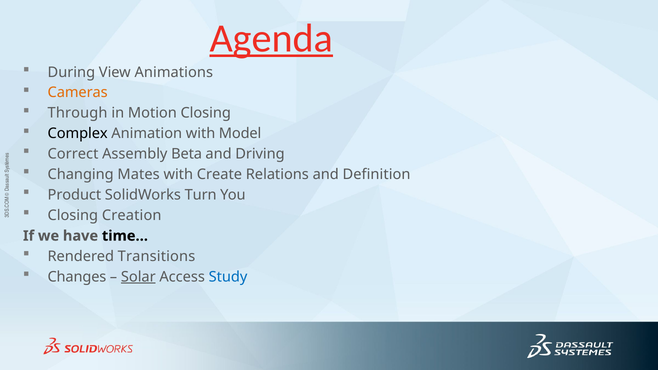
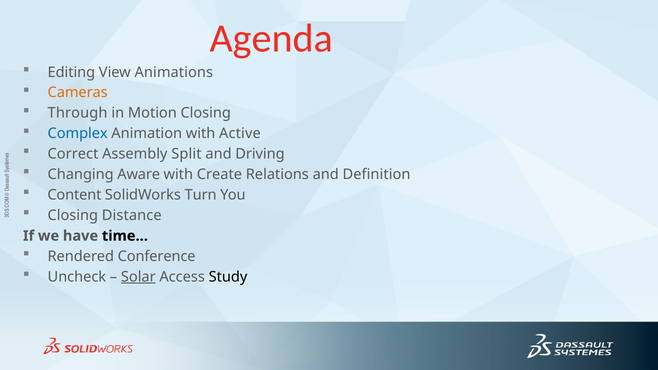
Agenda underline: present -> none (271, 38)
During: During -> Editing (71, 72)
Complex colour: black -> blue (78, 134)
Model: Model -> Active (240, 134)
Beta: Beta -> Split (186, 154)
Mates: Mates -> Aware (139, 175)
Product: Product -> Content (74, 195)
Creation: Creation -> Distance (132, 216)
Transitions: Transitions -> Conference (157, 256)
Changes: Changes -> Uncheck (77, 277)
Study colour: blue -> black (228, 277)
